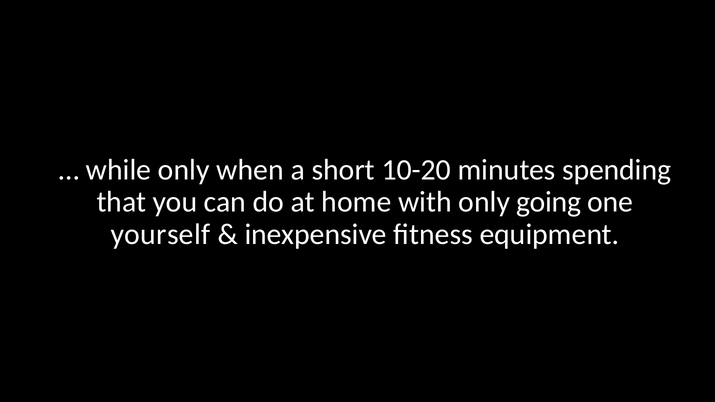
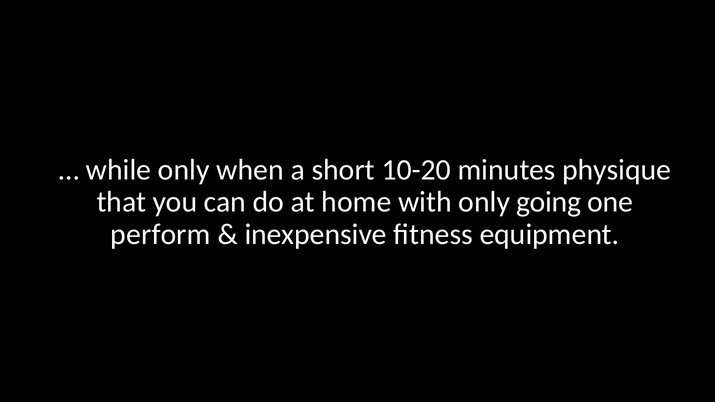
spending: spending -> physique (617, 170)
yourself: yourself -> perform (161, 234)
